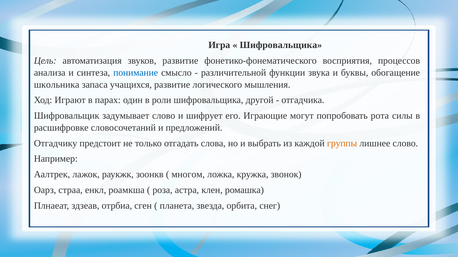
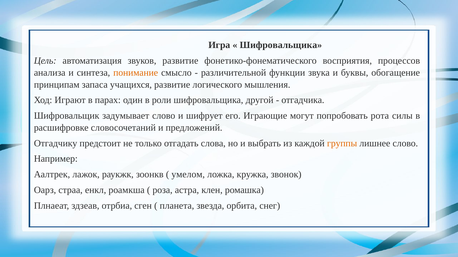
понимание colour: blue -> orange (136, 73)
школьника: школьника -> принципам (57, 85)
многом: многом -> умелом (188, 175)
